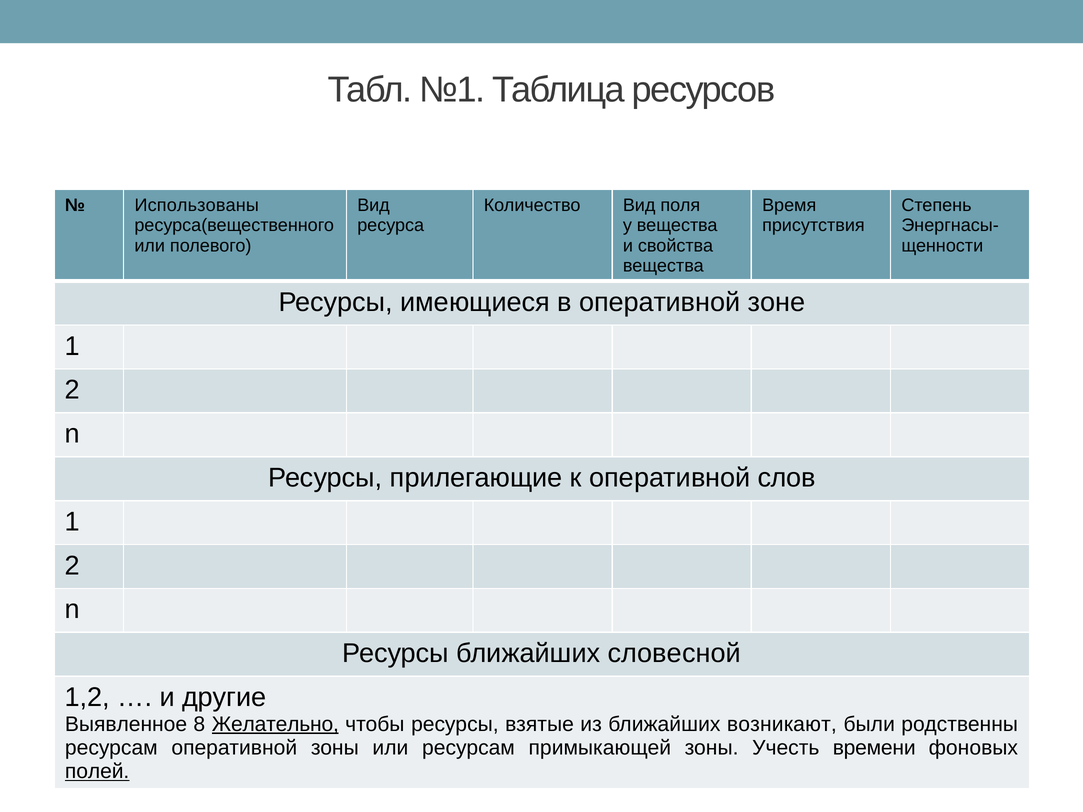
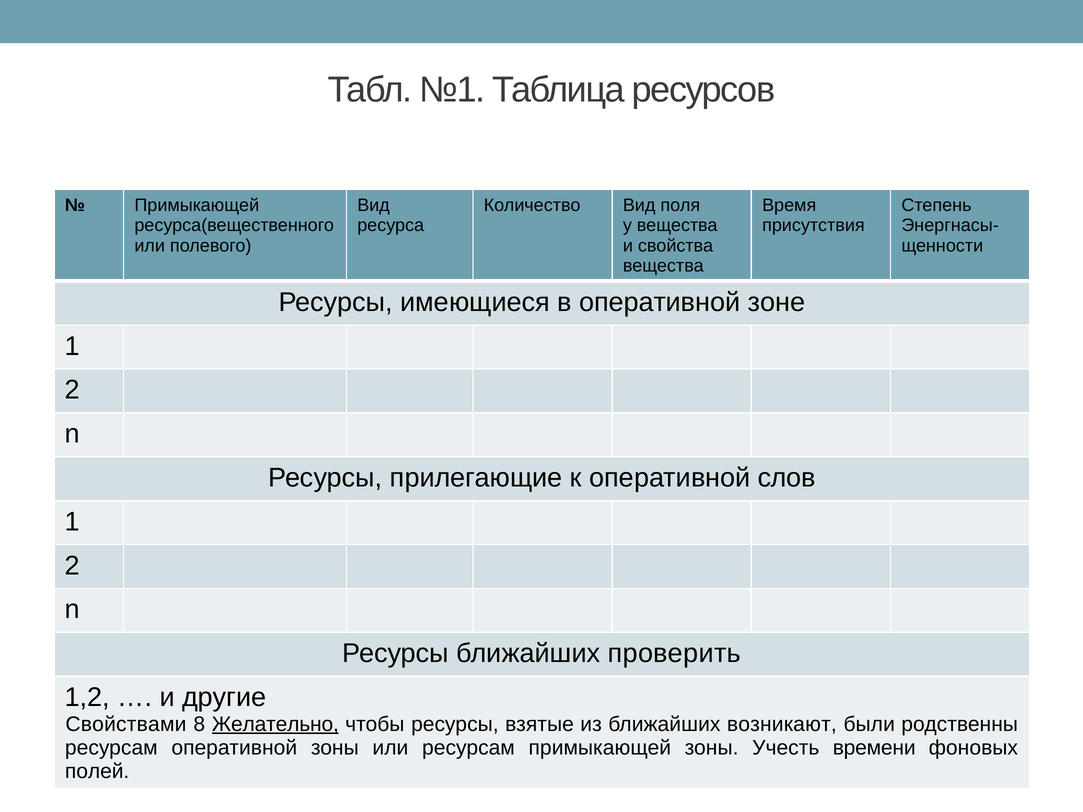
Использованы: Использованы -> Примыкающей (197, 205)
словесной: словесной -> проверить (674, 654)
Выявленное: Выявленное -> Свойствами (126, 724)
полей underline: present -> none (97, 772)
